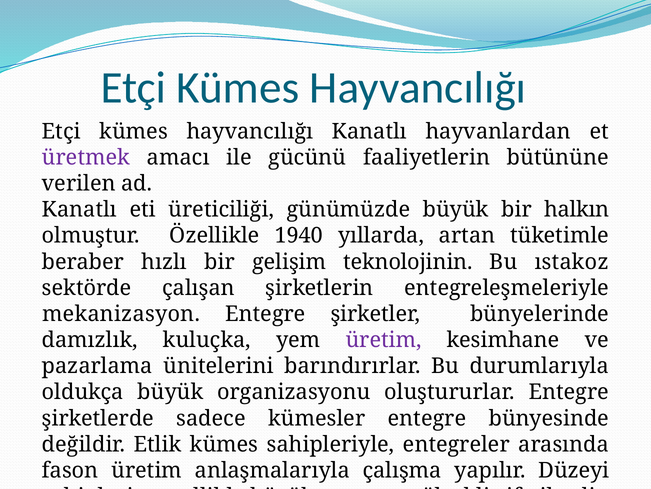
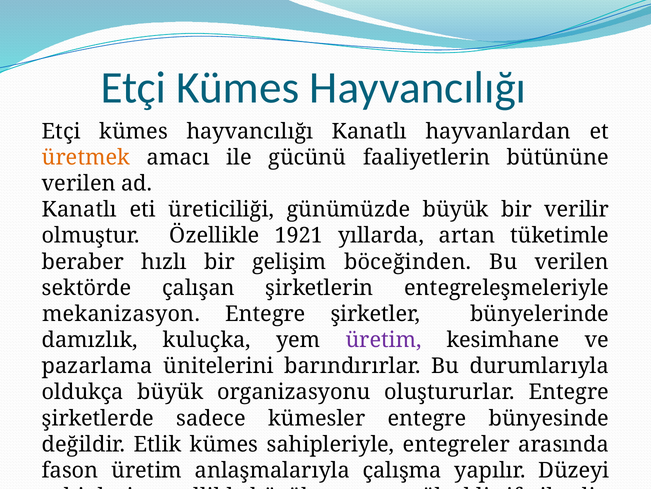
üretmek colour: purple -> orange (86, 157)
halkın: halkın -> verilir (577, 209)
1940: 1940 -> 1921 (299, 235)
teknolojinin: teknolojinin -> böceğinden (408, 261)
Bu ıstakoz: ıstakoz -> verilen (572, 261)
